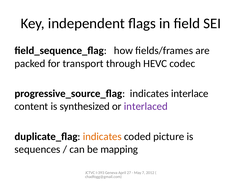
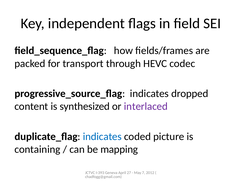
interlace: interlace -> dropped (190, 94)
indicates colour: orange -> blue (102, 137)
sequences: sequences -> containing (37, 150)
